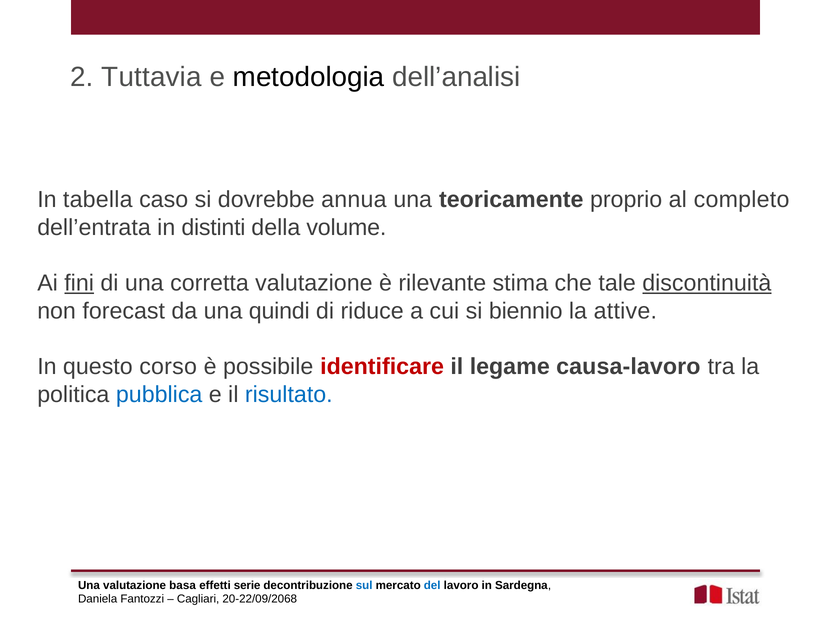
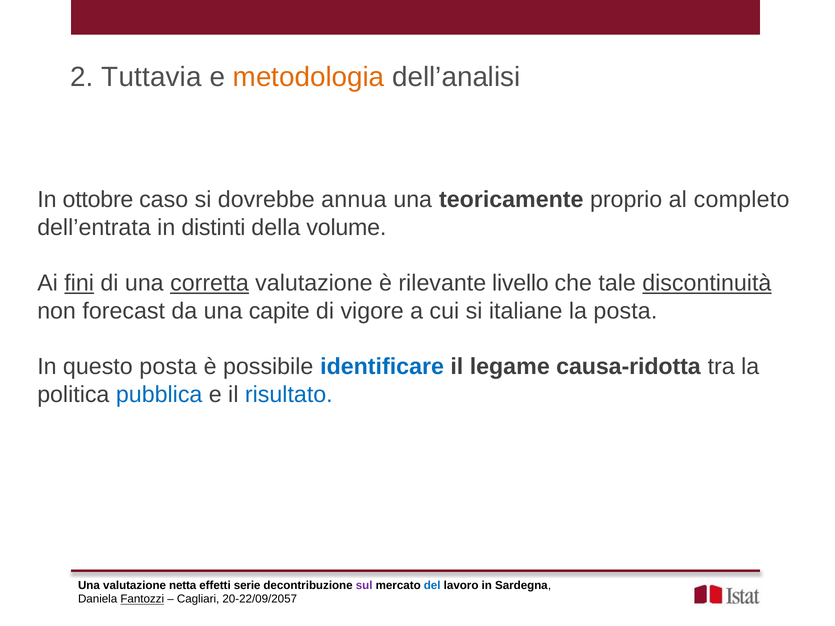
metodologia colour: black -> orange (309, 77)
tabella: tabella -> ottobre (98, 200)
corretta underline: none -> present (209, 283)
stima: stima -> livello (520, 283)
quindi: quindi -> capite (279, 311)
riduce: riduce -> vigore (372, 311)
biennio: biennio -> italiane (526, 311)
la attive: attive -> posta (625, 311)
questo corso: corso -> posta (168, 367)
identificare colour: red -> blue (382, 367)
causa-lavoro: causa-lavoro -> causa-ridotta (628, 367)
basa: basa -> netta (183, 585)
sul colour: blue -> purple (364, 585)
Fantozzi underline: none -> present (142, 599)
20-22/09/2068: 20-22/09/2068 -> 20-22/09/2057 (260, 599)
